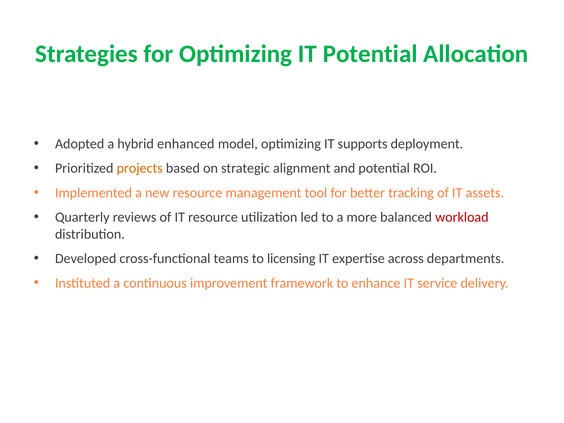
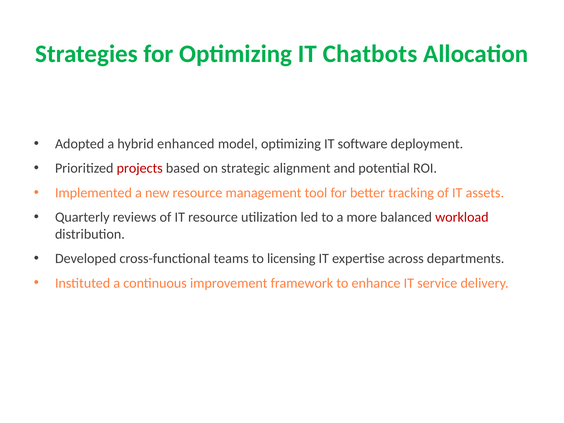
IT Potential: Potential -> Chatbots (370, 54)
supports: supports -> software (363, 144)
projects colour: orange -> red (140, 168)
